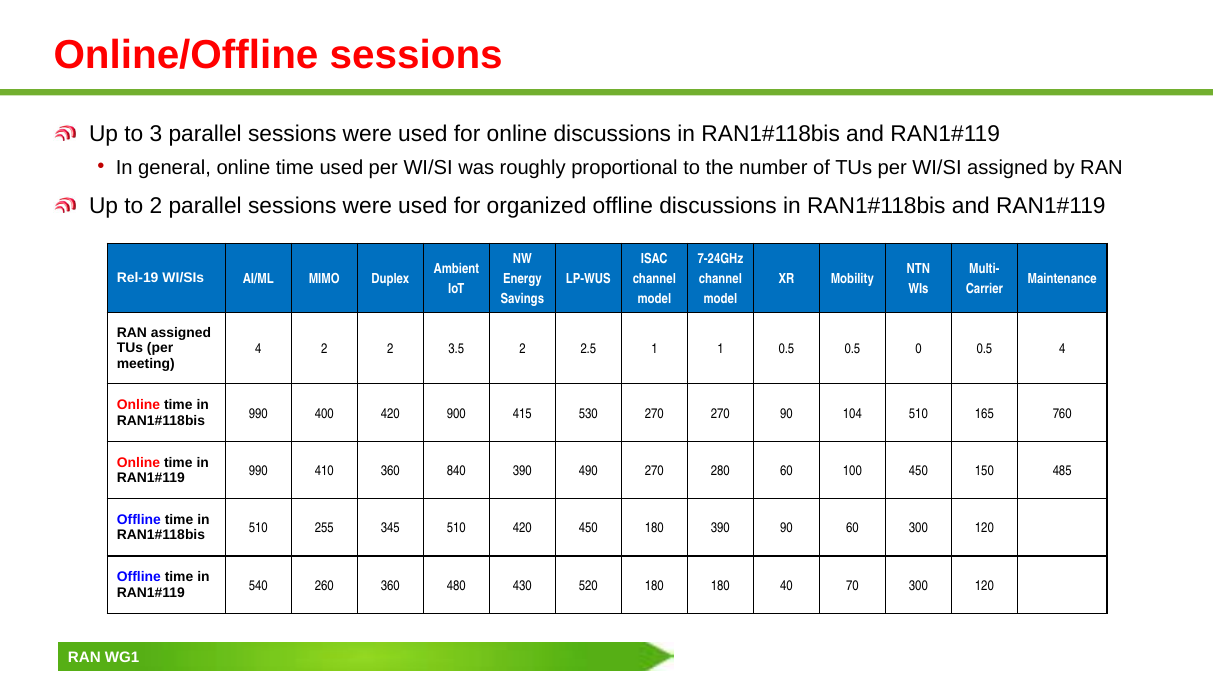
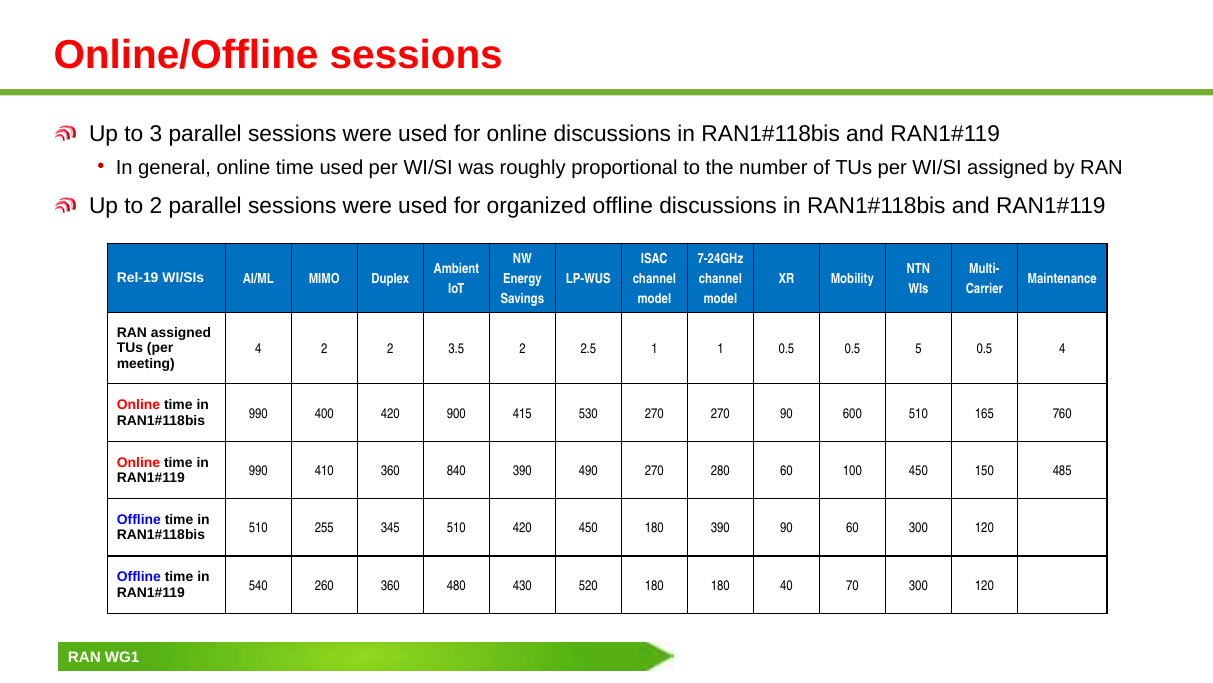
0: 0 -> 5 (918, 349)
104: 104 -> 600 (852, 413)
